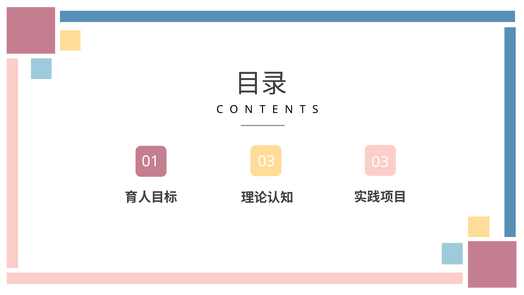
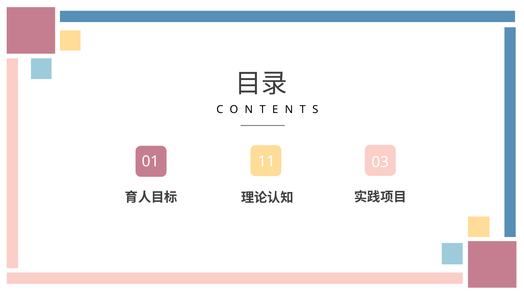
01 03: 03 -> 11 (266, 161)
